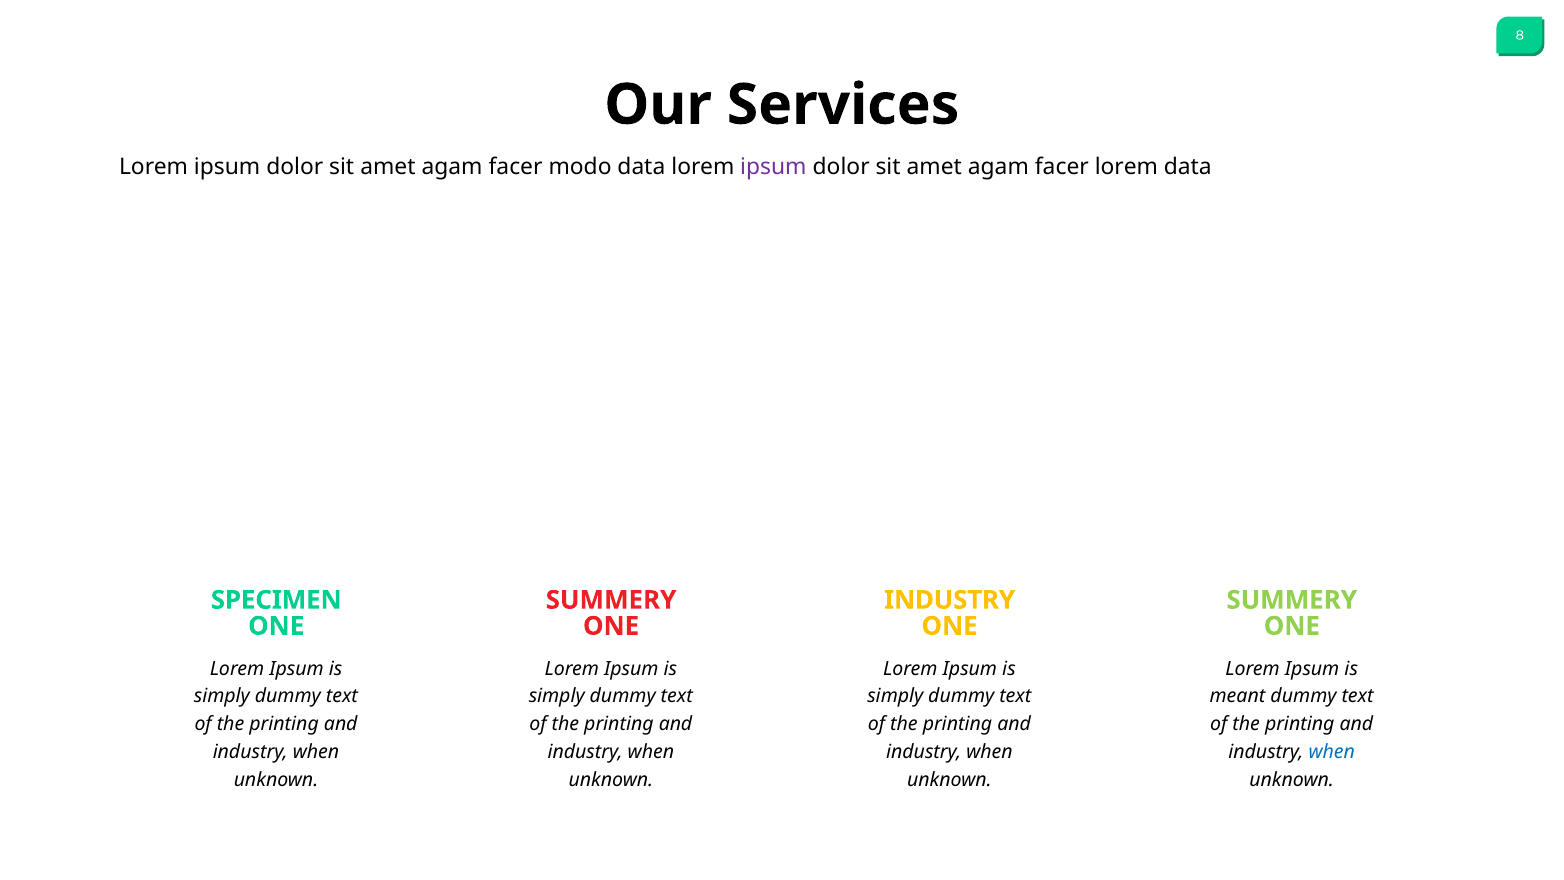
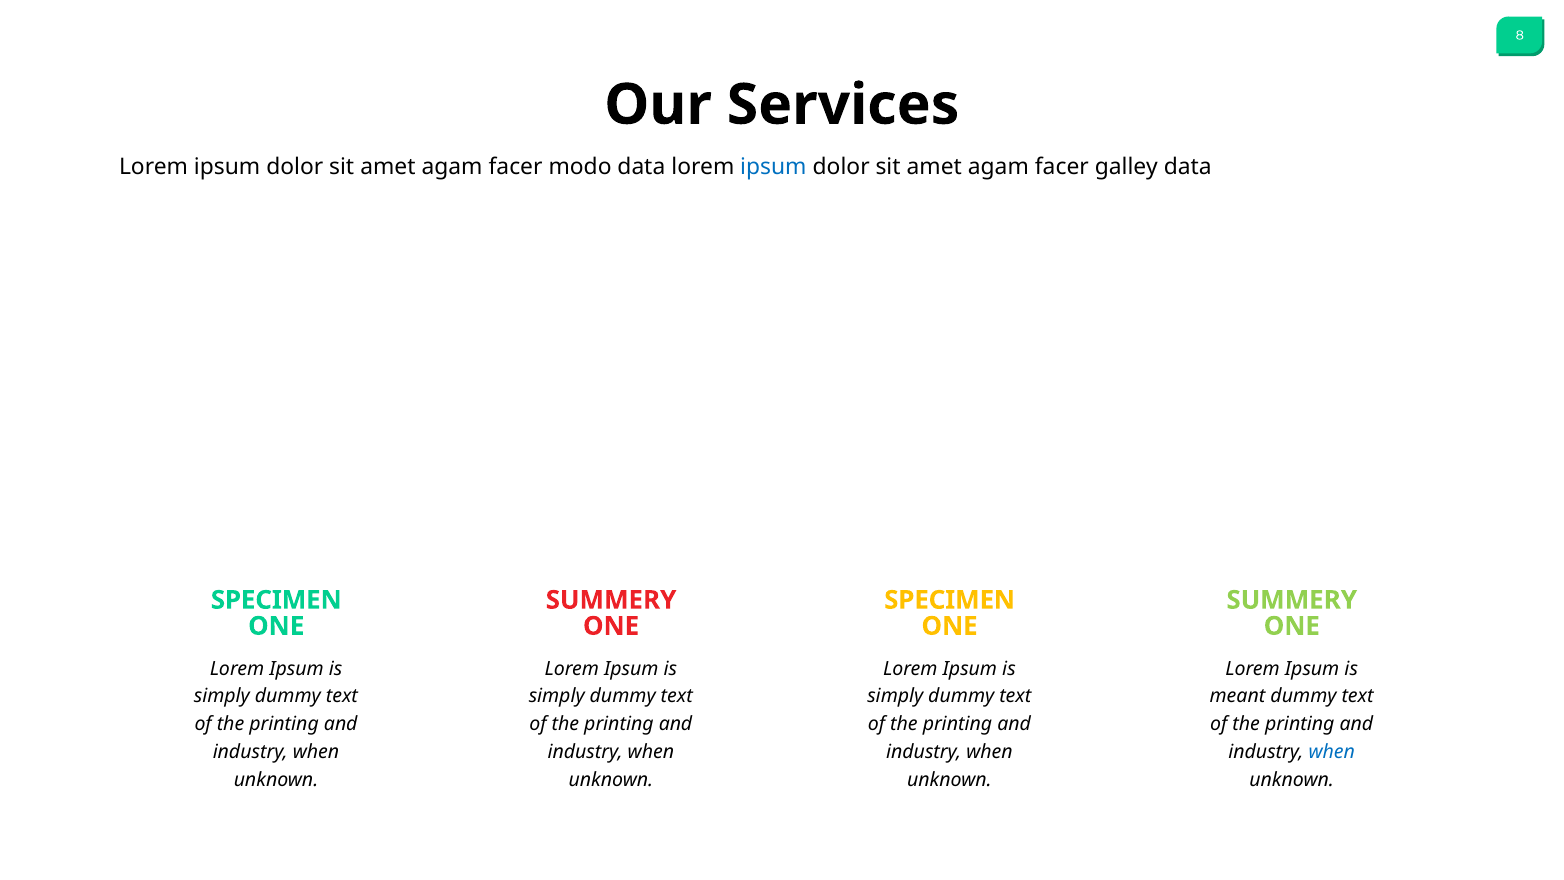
ipsum colour: purple -> blue (773, 167)
facer lorem: lorem -> galley (1126, 167)
INDUSTRY: INDUSTRY -> SPECIMEN (950, 600)
